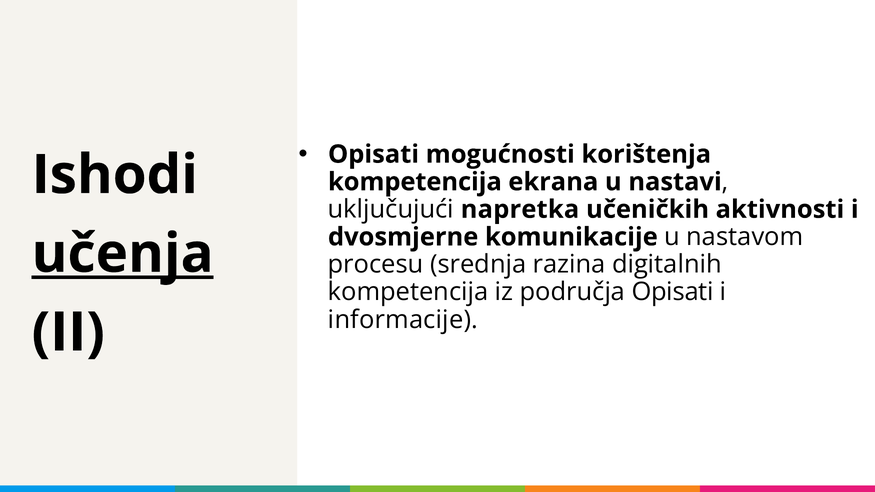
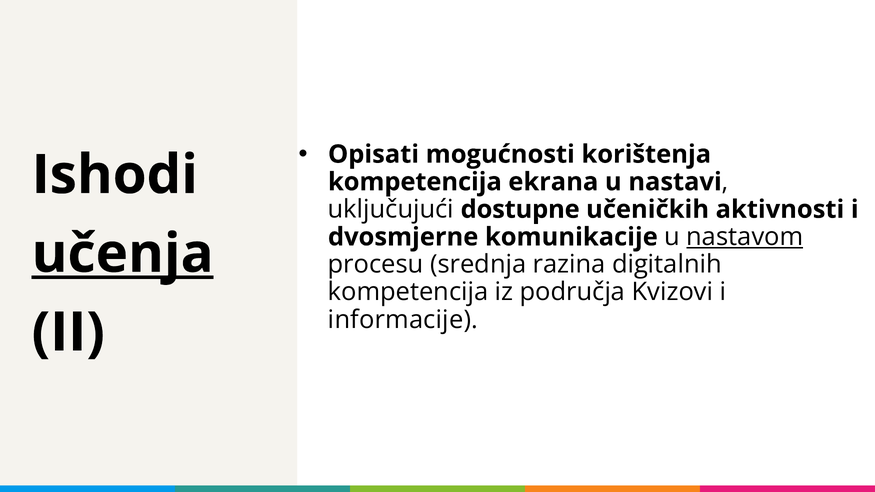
napretka: napretka -> dostupne (520, 209)
nastavom underline: none -> present (745, 237)
područja Opisati: Opisati -> Kvizovi (672, 292)
